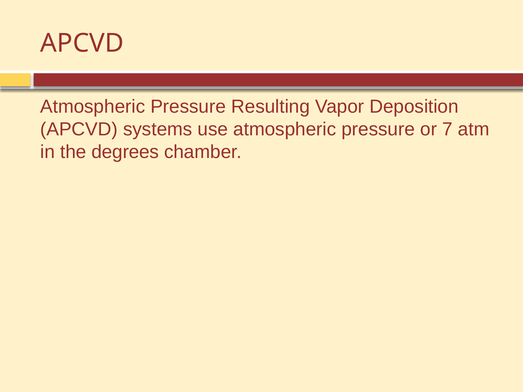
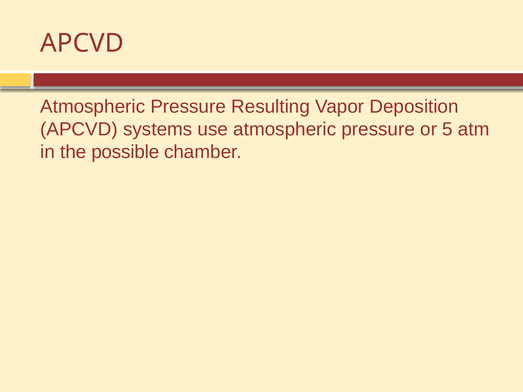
7: 7 -> 5 (447, 129)
degrees: degrees -> possible (125, 152)
